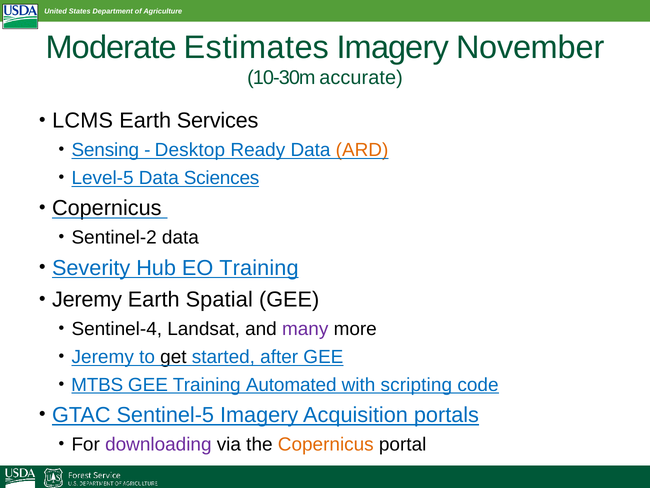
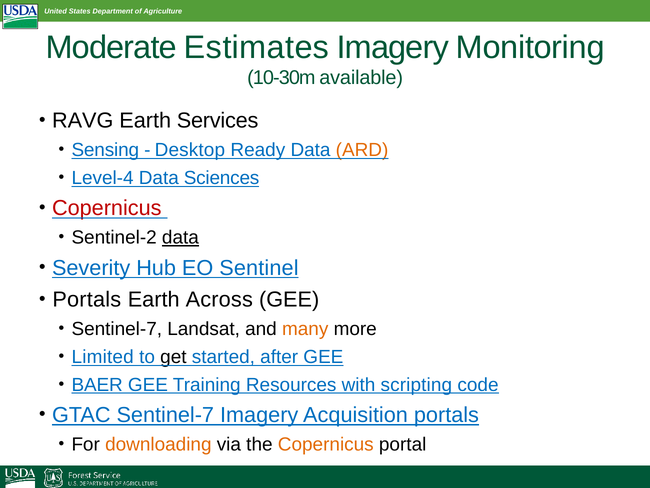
November: November -> Monitoring (530, 47)
accurate: accurate -> available (361, 78)
LCMS: LCMS -> RAVG (83, 121)
Level-5: Level-5 -> Level-4 (103, 178)
Copernicus colour: black -> red (107, 208)
data underline: none -> present (180, 237)
EO Training: Training -> Sentinel (259, 268)
Jeremy: Jeremy -> Portals (87, 299)
Spatial: Spatial -> Across (219, 299)
Sentinel-4: Sentinel-4 -> Sentinel-7 (117, 329)
many colour: purple -> orange (305, 329)
Jeremy: Jeremy -> Limited (103, 357)
MTBS: MTBS -> BAER (97, 384)
Automated: Automated -> Resources (291, 384)
GTAC Sentinel-5: Sentinel-5 -> Sentinel-7 (165, 415)
downloading colour: purple -> orange (158, 444)
